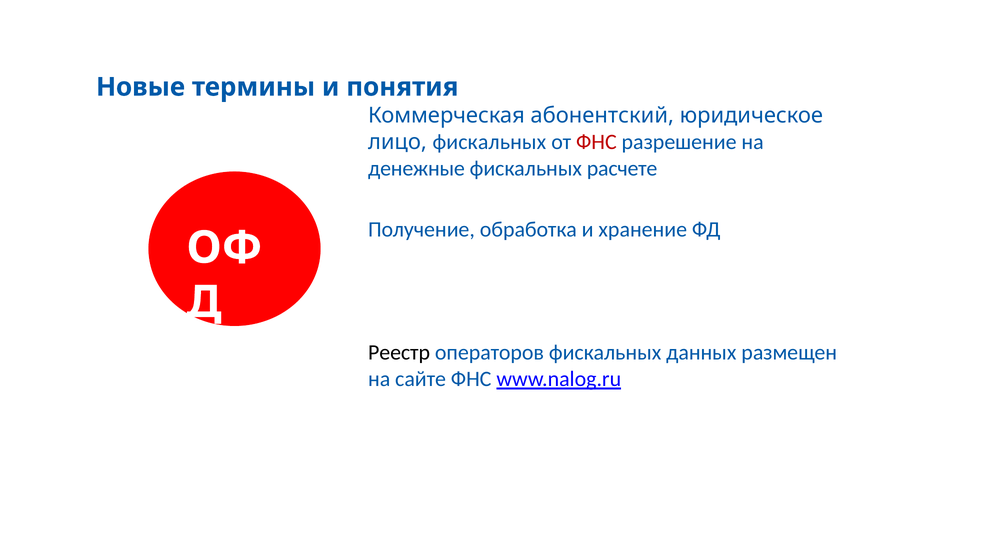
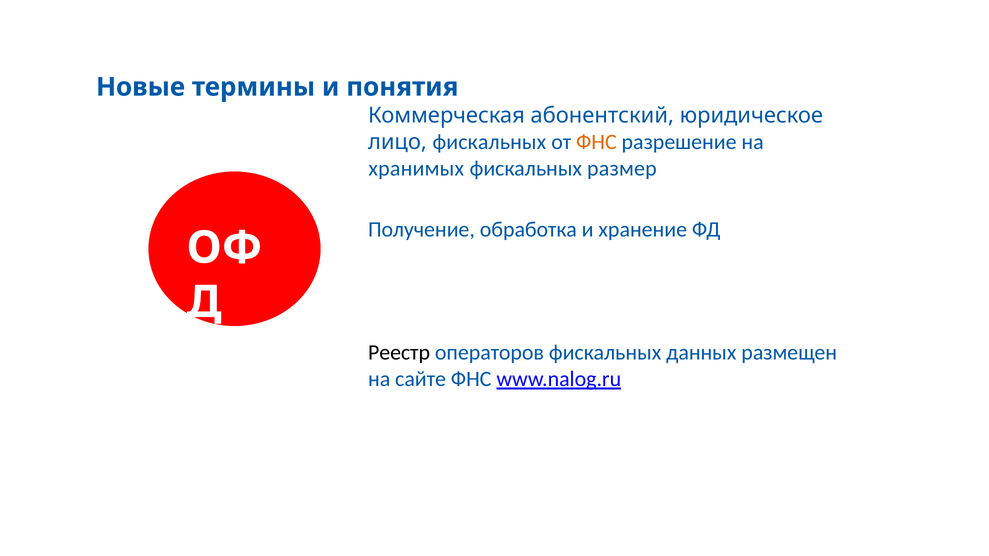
ФНС colour: red -> orange (596, 142)
денежные: денежные -> хранимых (416, 168)
расчете: расчете -> размер (622, 168)
